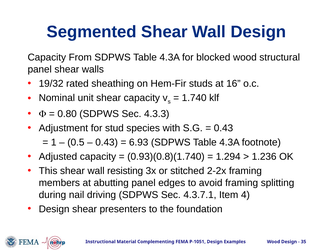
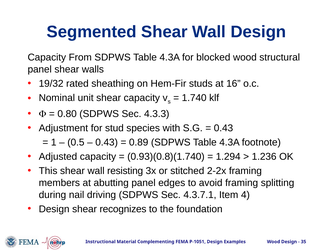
6.93: 6.93 -> 0.89 (139, 142)
presenters: presenters -> recognizes (123, 209)
